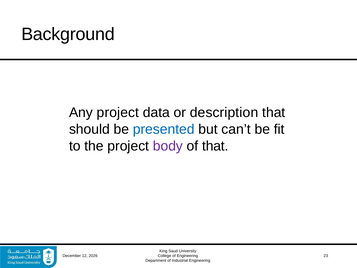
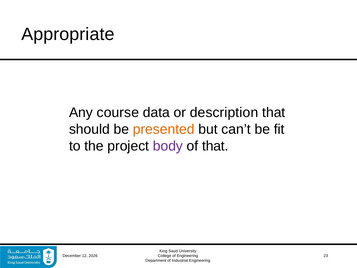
Background: Background -> Appropriate (68, 34)
Any project: project -> course (118, 112)
presented colour: blue -> orange (164, 129)
